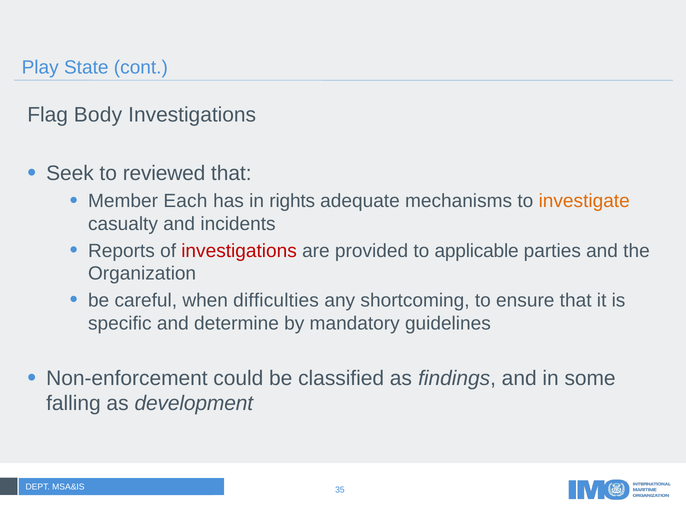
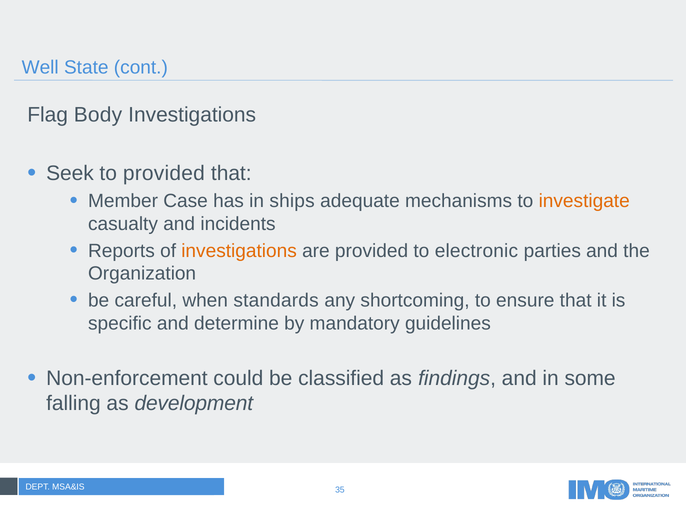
Play: Play -> Well (40, 67)
to reviewed: reviewed -> provided (164, 173)
Each: Each -> Case (186, 201)
rights: rights -> ships (292, 201)
investigations colour: red -> orange (239, 251)
applicable: applicable -> electronic (476, 251)
difficulties: difficulties -> standards (276, 300)
